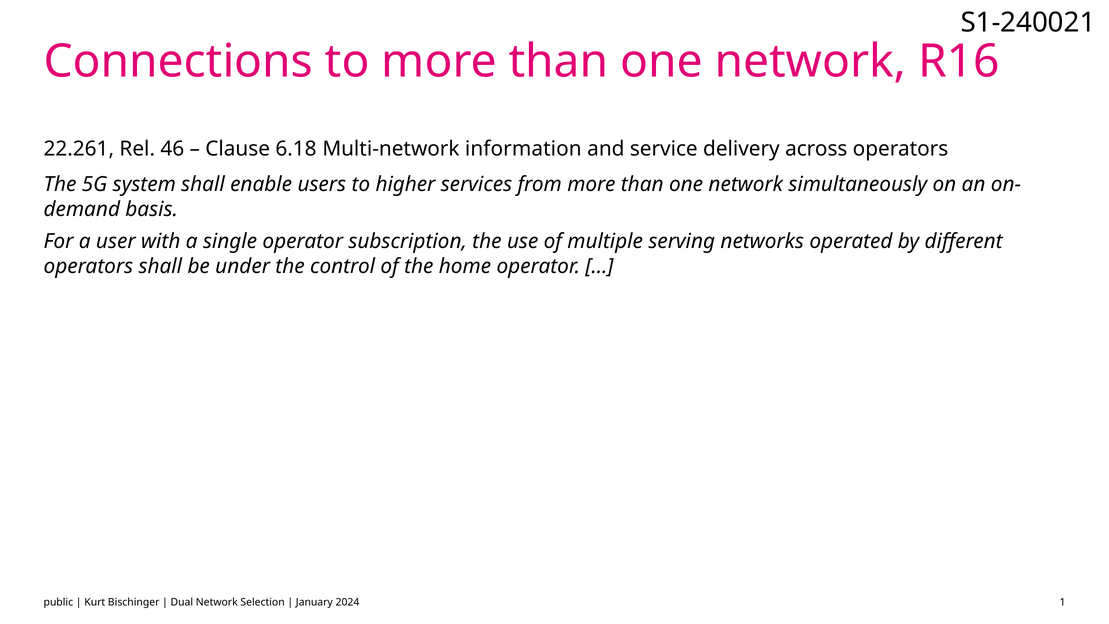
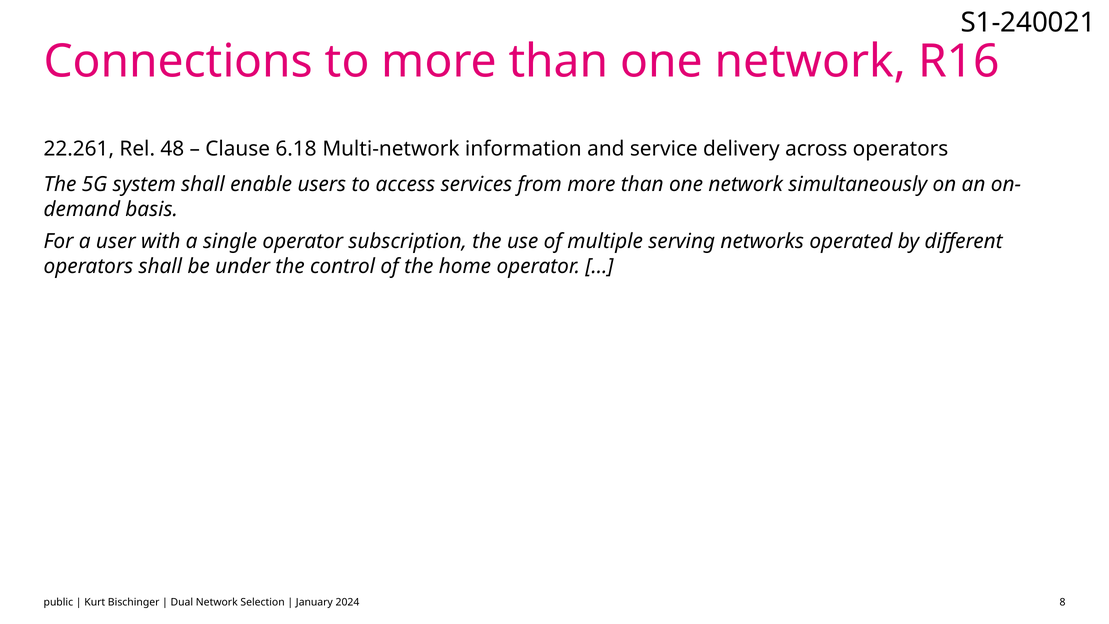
46: 46 -> 48 (172, 149)
higher: higher -> access (405, 184)
1: 1 -> 8 (1063, 602)
